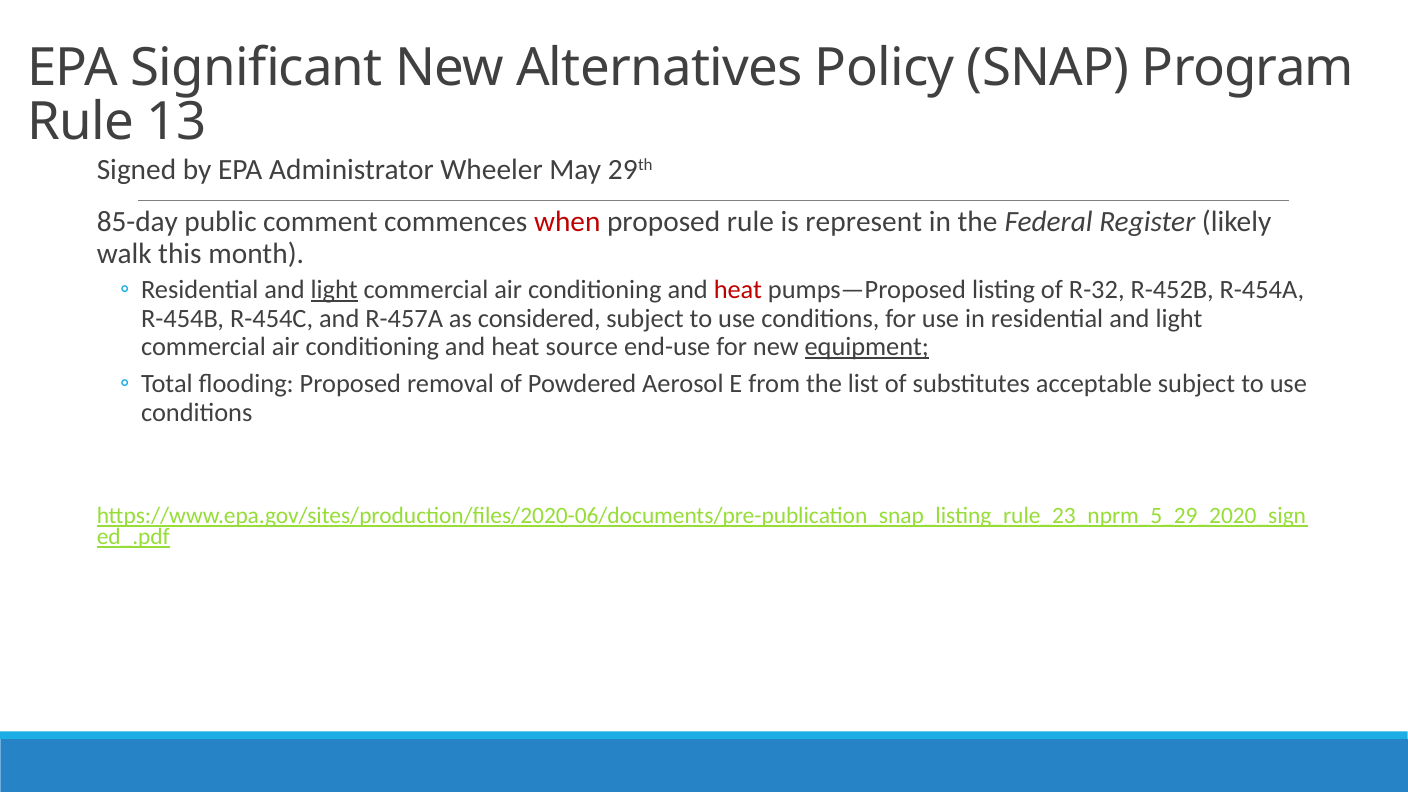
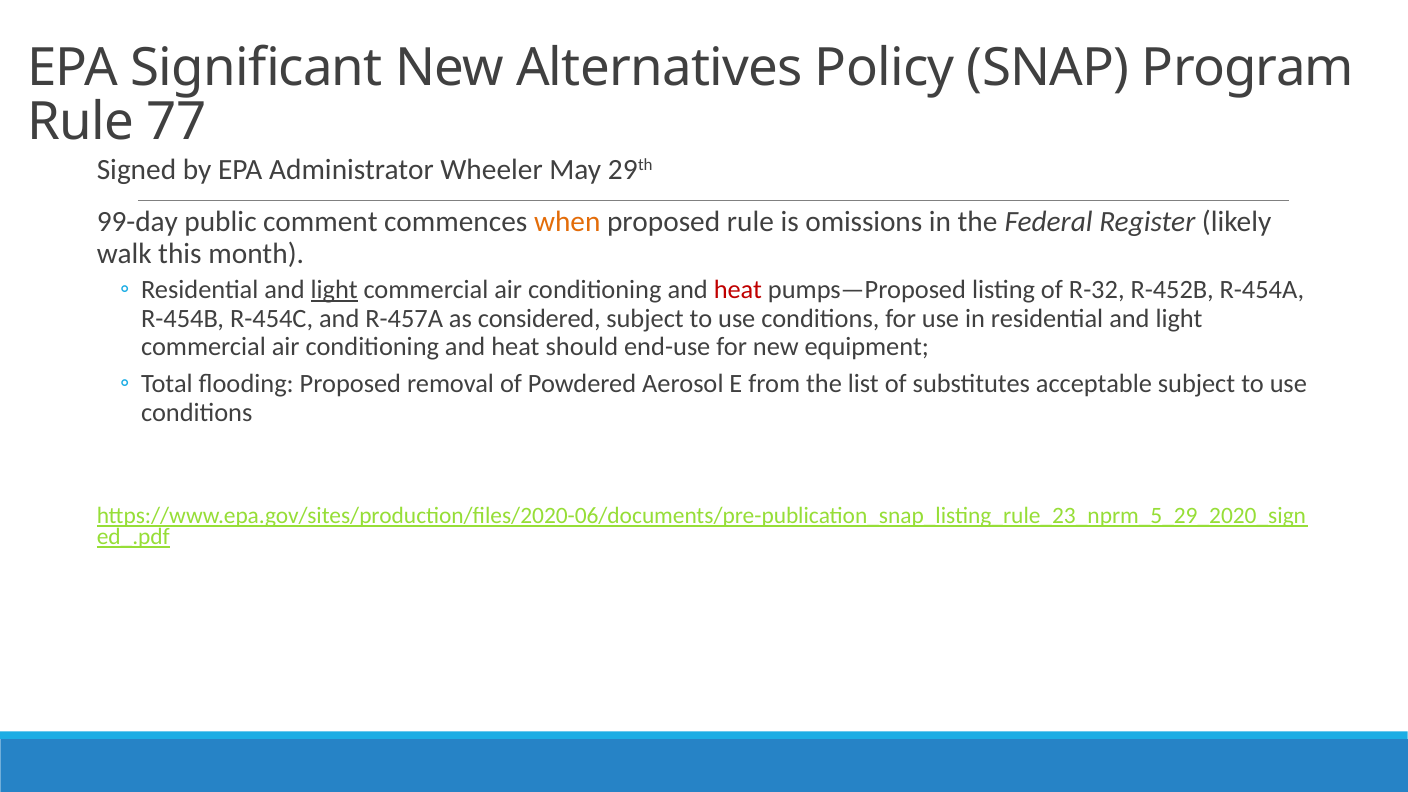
13: 13 -> 77 (176, 122)
85-day: 85-day -> 99-day (137, 222)
when colour: red -> orange (567, 222)
represent: represent -> omissions (864, 222)
source: source -> should (582, 347)
equipment underline: present -> none (867, 347)
